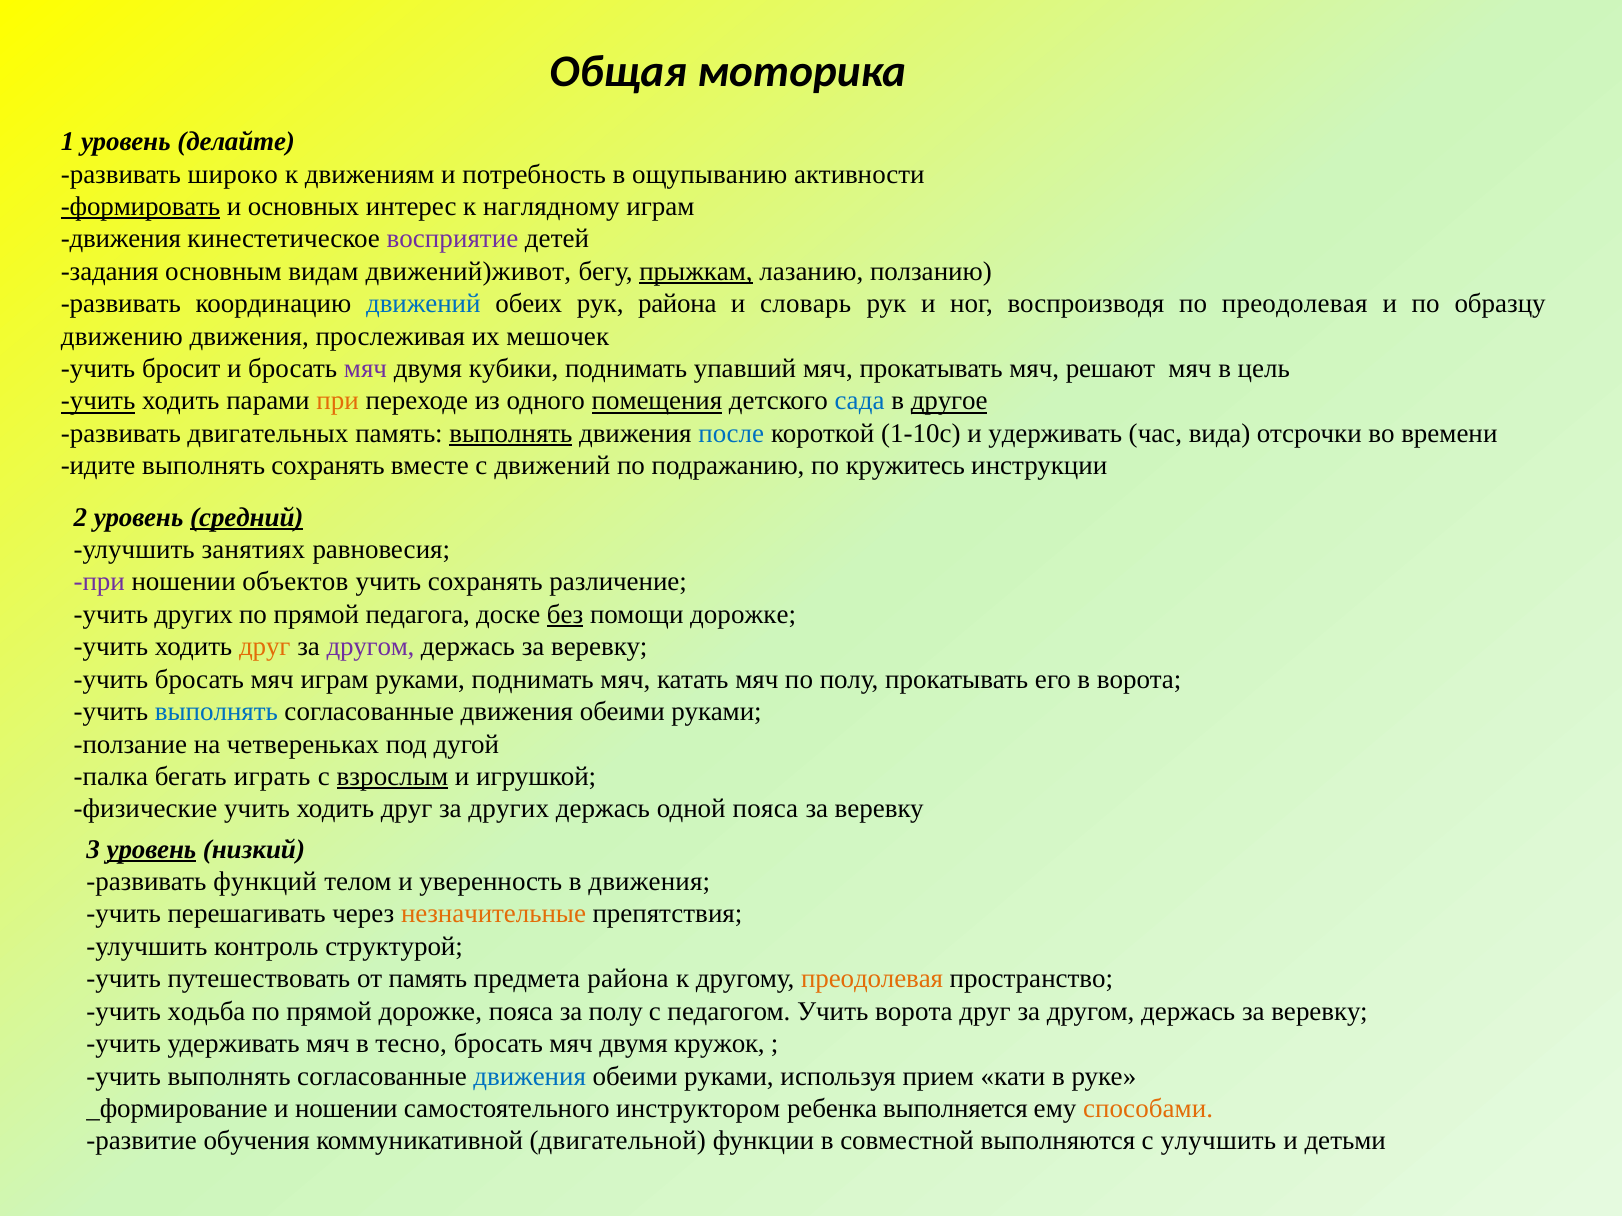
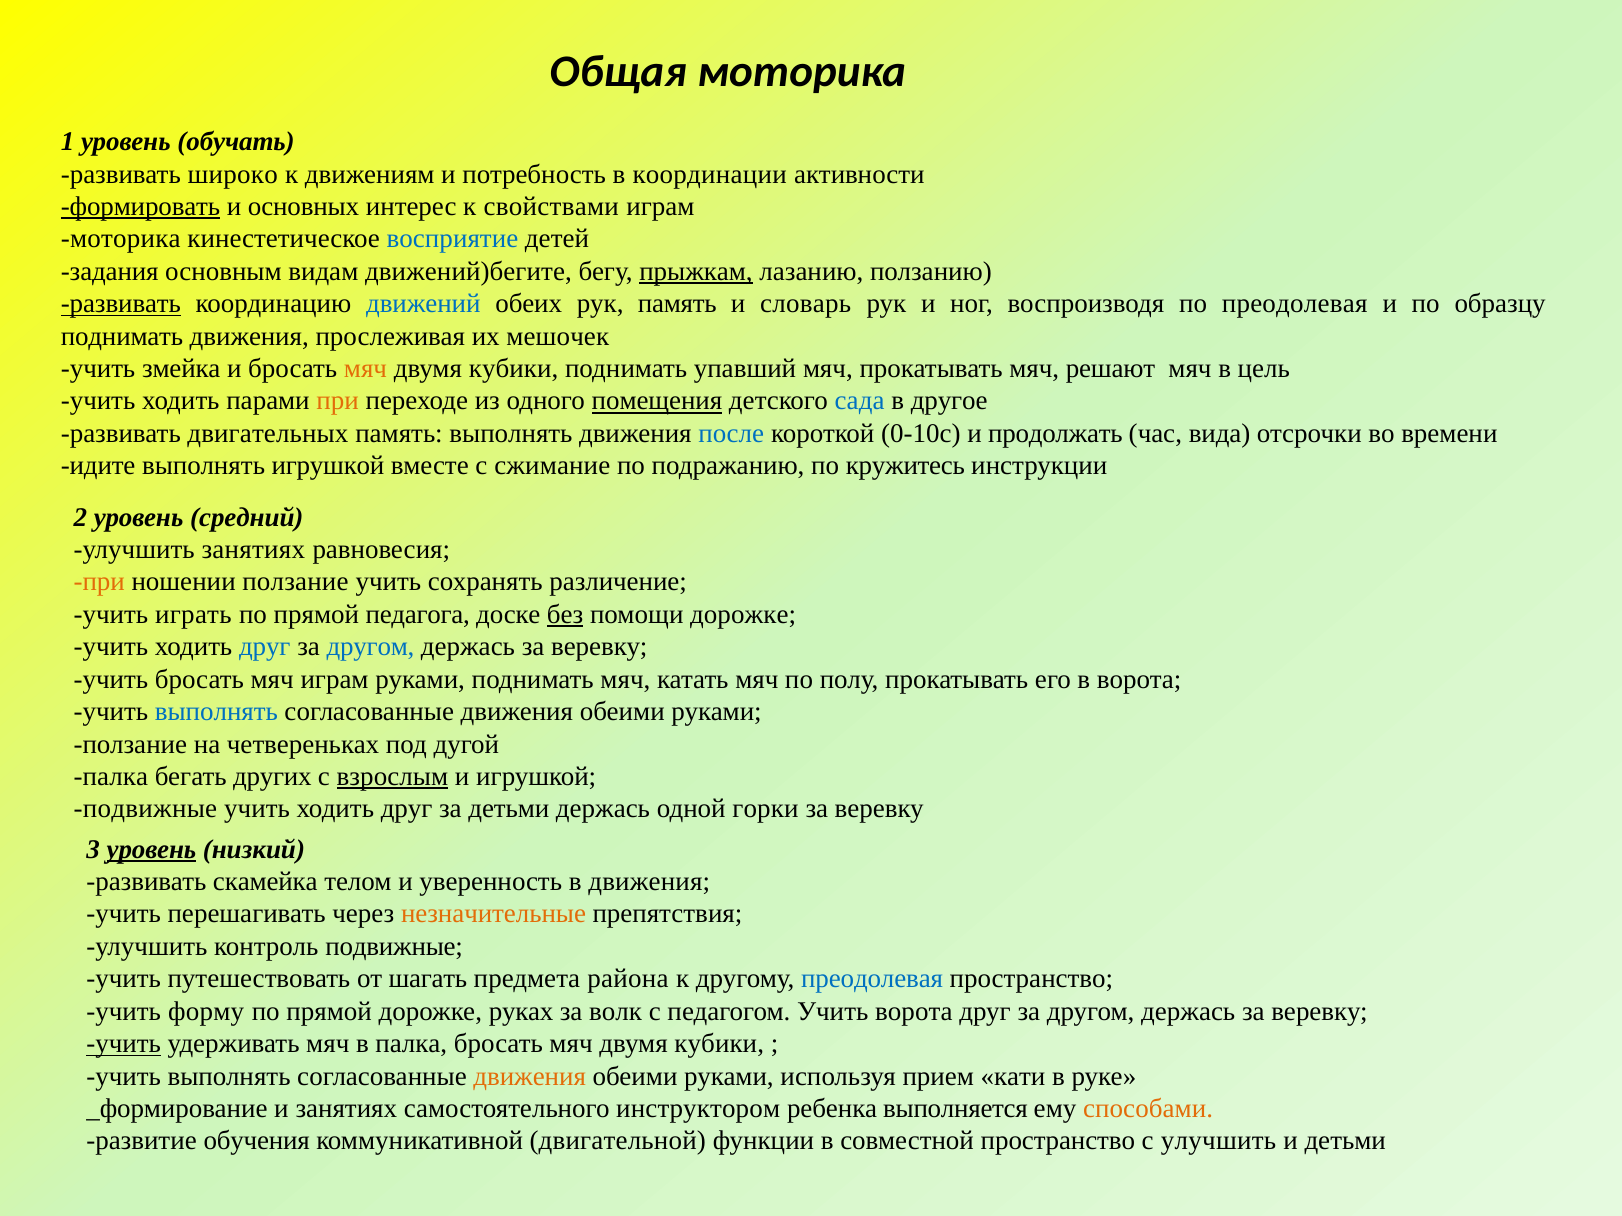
делайте: делайте -> обучать (236, 142)
ощупыванию: ощупыванию -> координации (710, 174)
наглядному: наглядному -> свойствами (551, 207)
движения: движения -> моторика (121, 239)
восприятие colour: purple -> blue (452, 239)
движений)живот: движений)живот -> движений)бегите (468, 271)
развивать underline: none -> present (121, 304)
рук района: района -> память (677, 304)
движению: движению -> поднимать (122, 336)
бросит: бросит -> змейка (181, 369)
мяч colour: purple -> orange (365, 369)
учить underline: present -> none (98, 401)
другое underline: present -> none (949, 401)
выполнять underline: present -> none (511, 434)
1-10с: 1-10с -> 0-10с (921, 434)
и удерживать: удерживать -> продолжать (1055, 434)
выполнять сохранять: сохранять -> игрушкой (328, 466)
с движений: движений -> сжимание (552, 466)
средний underline: present -> none (247, 517)
при colour: purple -> orange (99, 582)
ношении объектов: объектов -> ползание (295, 582)
учить других: других -> играть (193, 615)
друг colour: orange -> blue (265, 647)
другом colour: purple -> blue (370, 647)
играть: играть -> других (272, 777)
физические: физические -> подвижные (145, 809)
за других: других -> детьми (509, 809)
одной пояса: пояса -> горки (765, 809)
функций: функций -> скамейка (265, 882)
контроль структурой: структурой -> подвижные (394, 947)
от память: память -> шагать (428, 979)
преодолевая colour: orange -> blue (872, 979)
ходьба: ходьба -> форму (206, 1012)
дорожке пояса: пояса -> руках (521, 1012)
за полу: полу -> волк (616, 1012)
учить underline: none -> present (124, 1044)
в тесно: тесно -> палка (411, 1044)
кружок: кружок -> кубики (719, 1044)
движения colour: blue -> orange (530, 1077)
и ношении: ношении -> занятиях (346, 1109)
совместной выполняются: выполняются -> пространство (1058, 1141)
